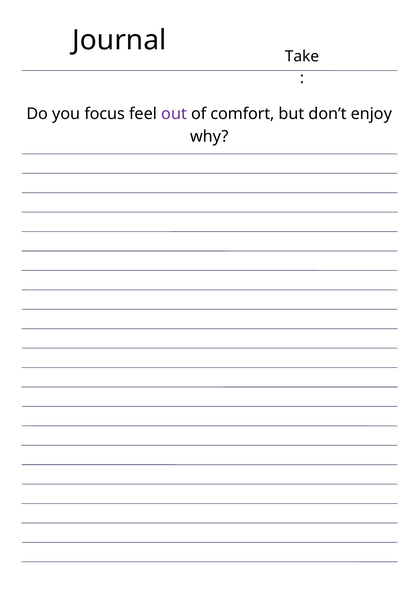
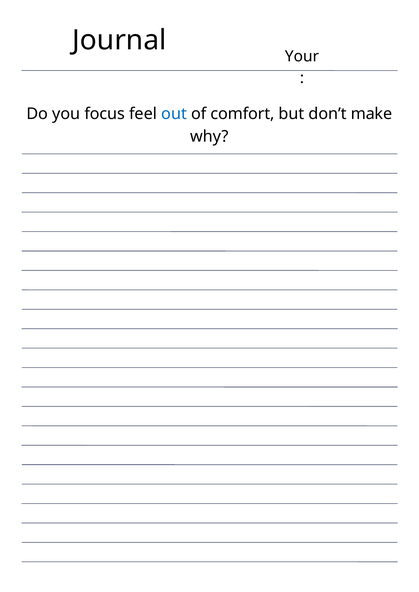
Take: Take -> Your (302, 57)
out colour: purple -> blue (174, 114)
enjoy: enjoy -> make (371, 114)
